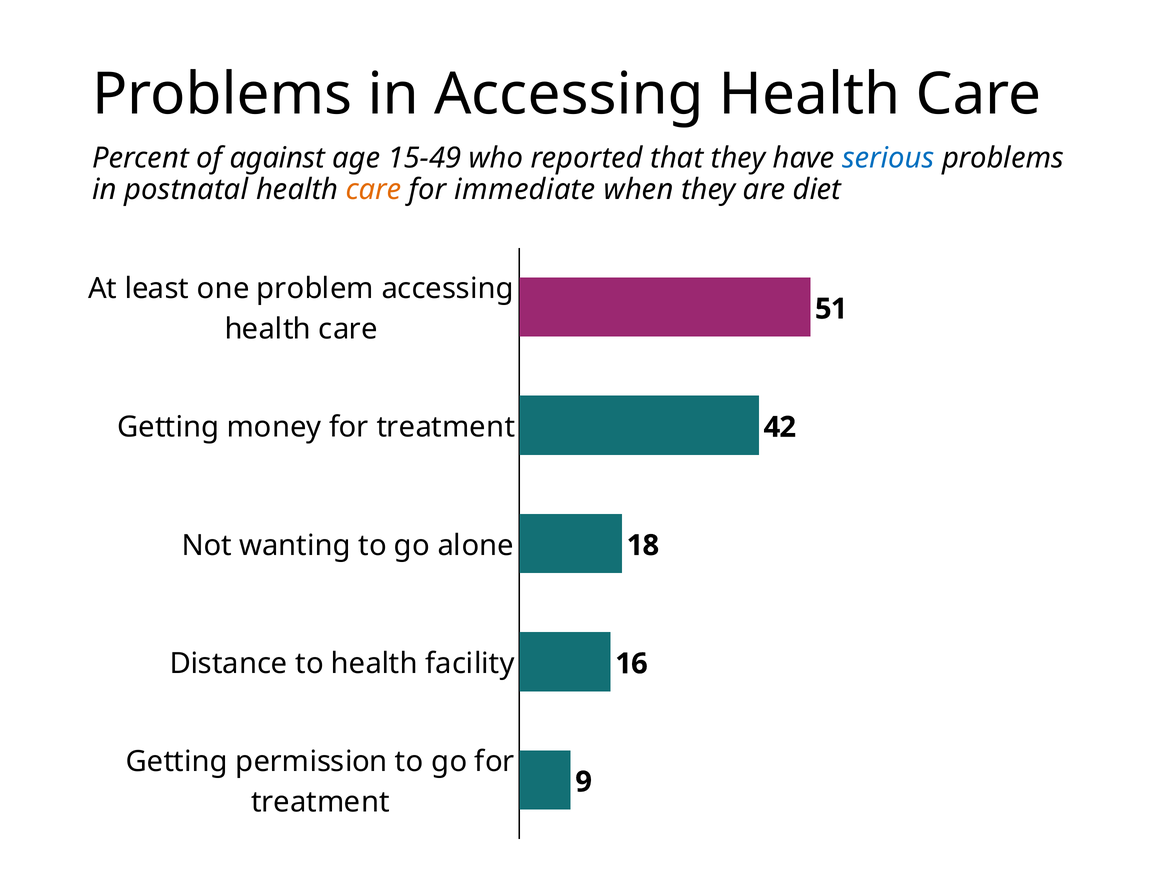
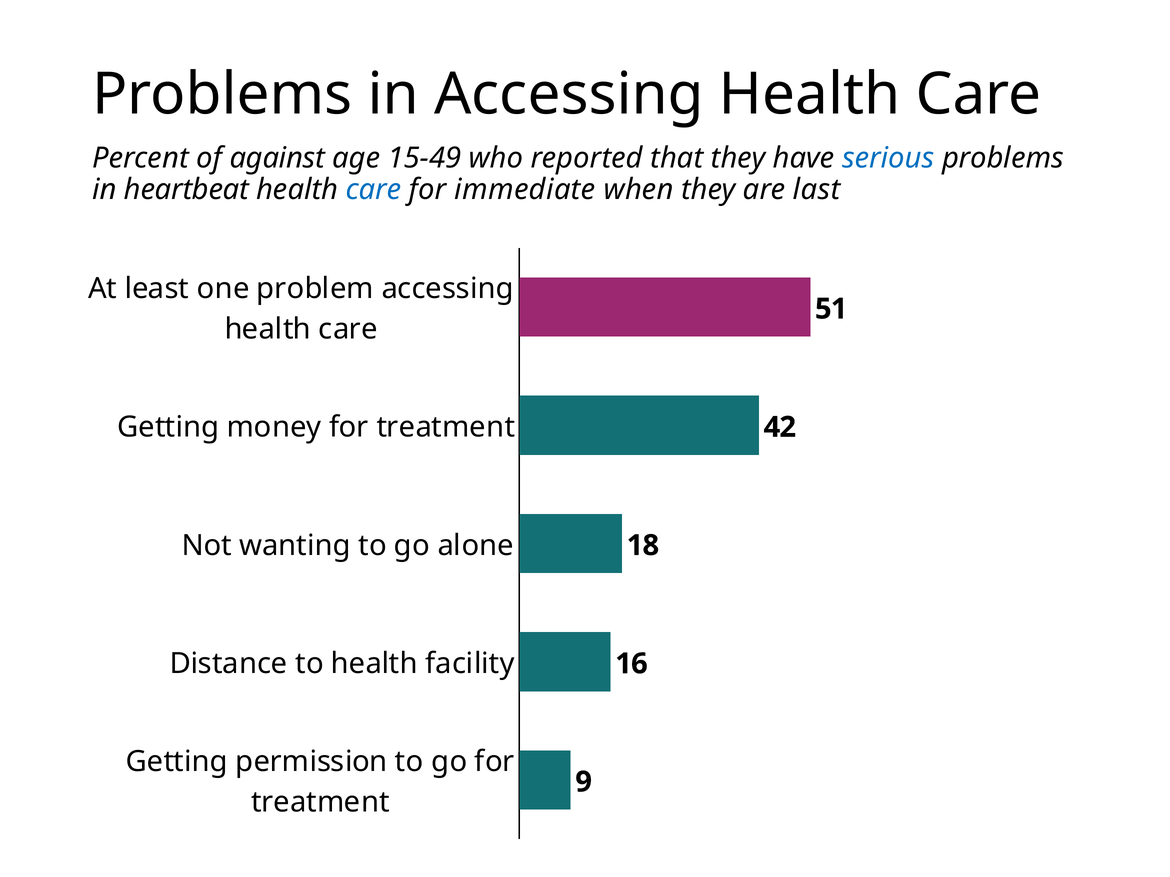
postnatal: postnatal -> heartbeat (186, 190)
care colour: orange -> blue (374, 190)
diet: diet -> last (817, 190)
